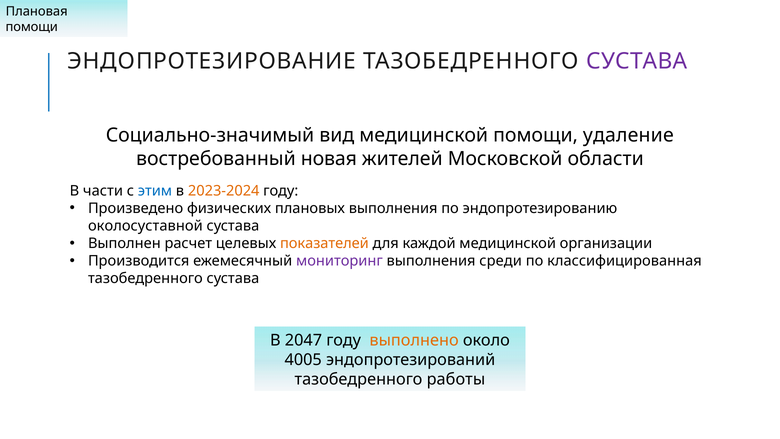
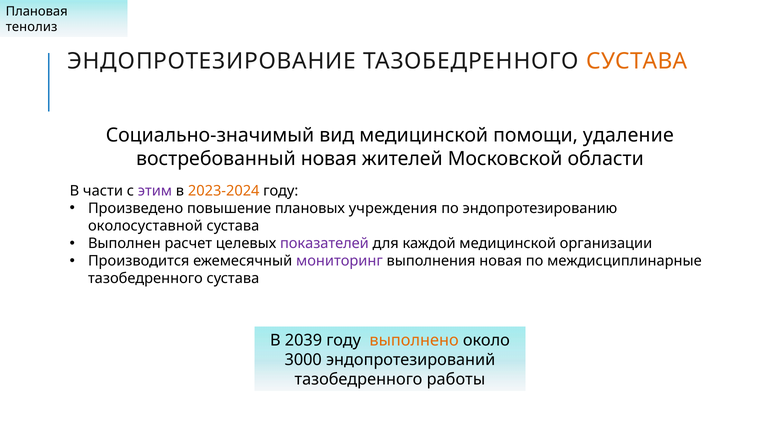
помощи: помощи -> тенолиз (32, 27)
СУСТАВА colour: purple -> orange (637, 61)
этим colour: blue -> purple (155, 191)
физических: физических -> повышение (229, 208)
плановых выполнения: выполнения -> учреждения (393, 208)
показателей colour: orange -> purple (324, 243)
выполнения среди: среди -> новая (501, 261)
классифицированная: классифицированная -> междисциплинарные (624, 261)
2047: 2047 -> 2039 (303, 340)
4005: 4005 -> 3000 (303, 360)
